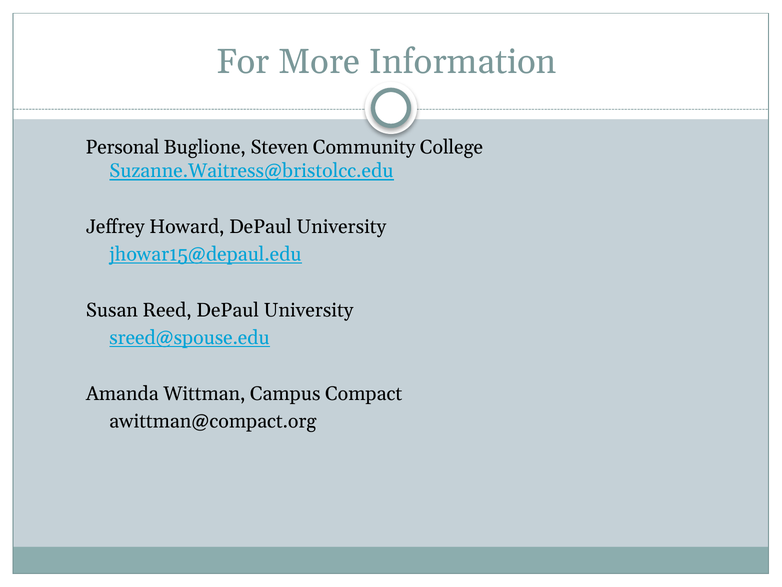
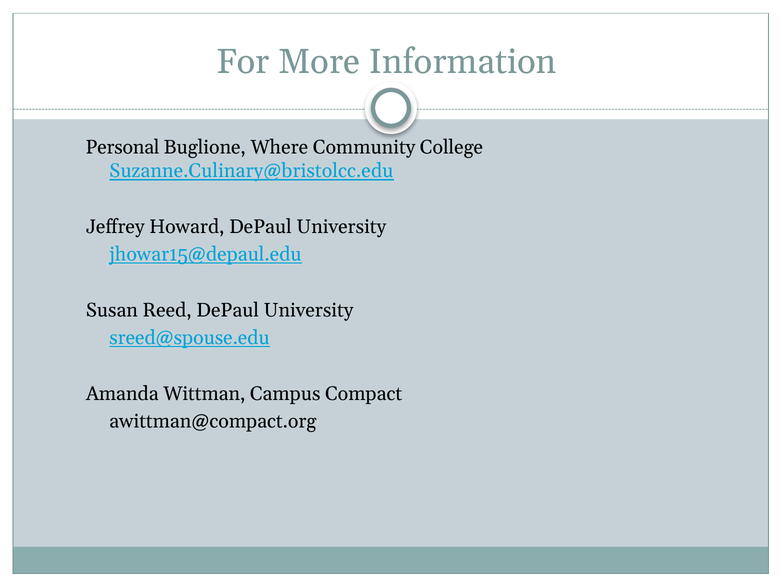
Steven: Steven -> Where (279, 147)
Suzanne.Waitress@bristolcc.edu: Suzanne.Waitress@bristolcc.edu -> Suzanne.Culinary@bristolcc.edu (251, 171)
